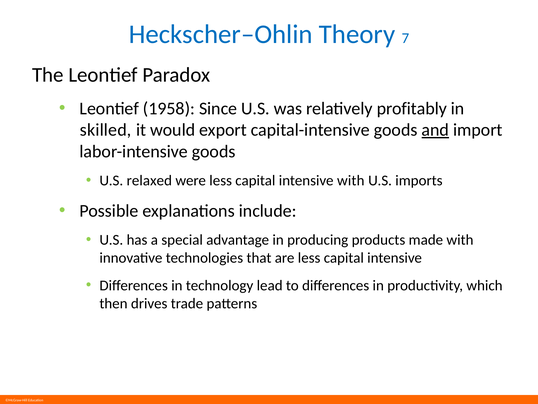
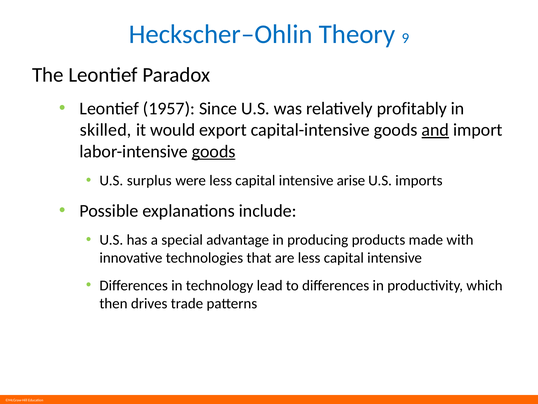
7: 7 -> 9 (405, 38)
1958: 1958 -> 1957 (169, 108)
goods underline: none -> present (214, 151)
relaxed: relaxed -> surplus (149, 180)
intensive with: with -> arise (351, 180)
